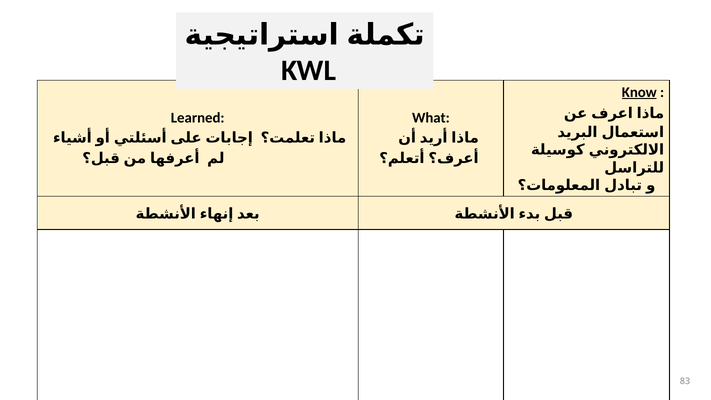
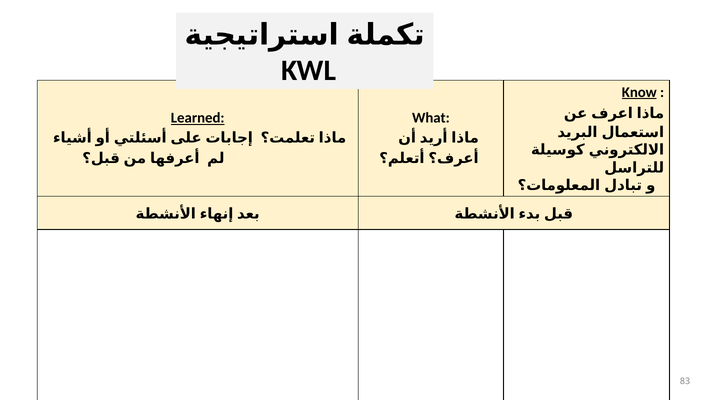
Learned underline: none -> present (198, 118)
